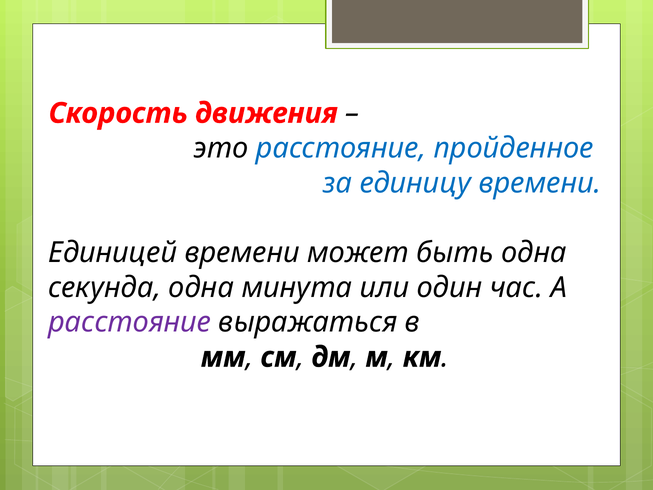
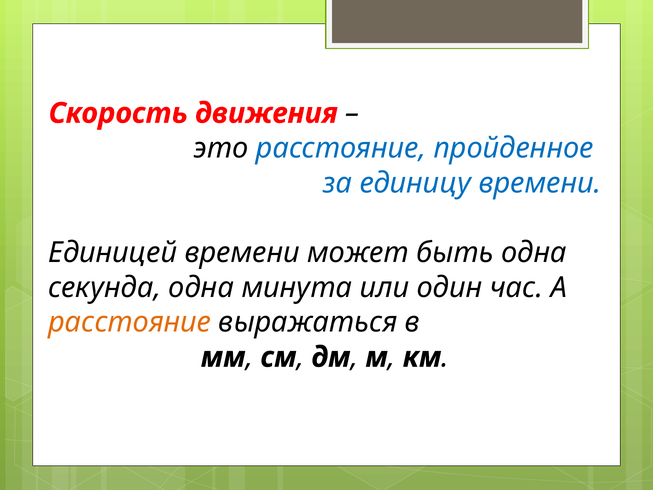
расстояние colour: purple -> orange (130, 322)
